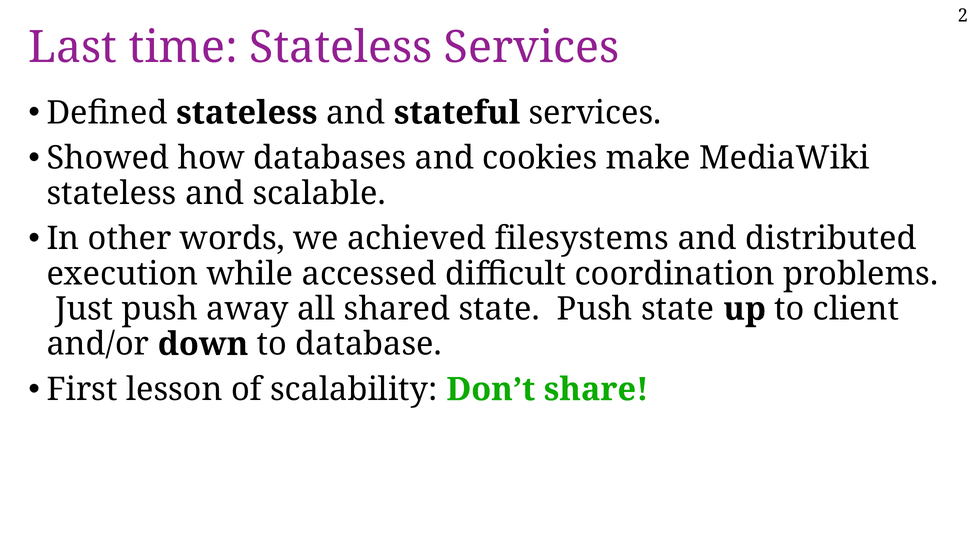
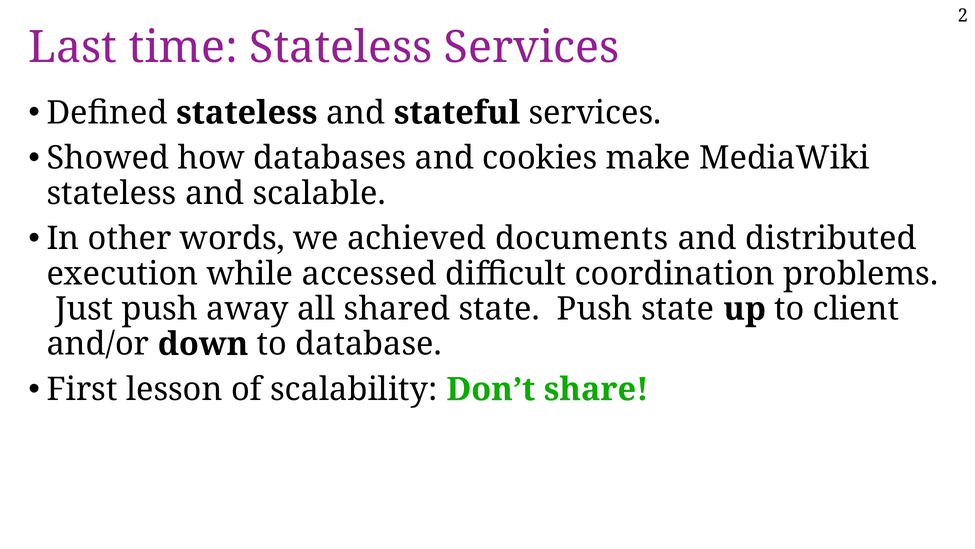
filesystems: filesystems -> documents (582, 238)
